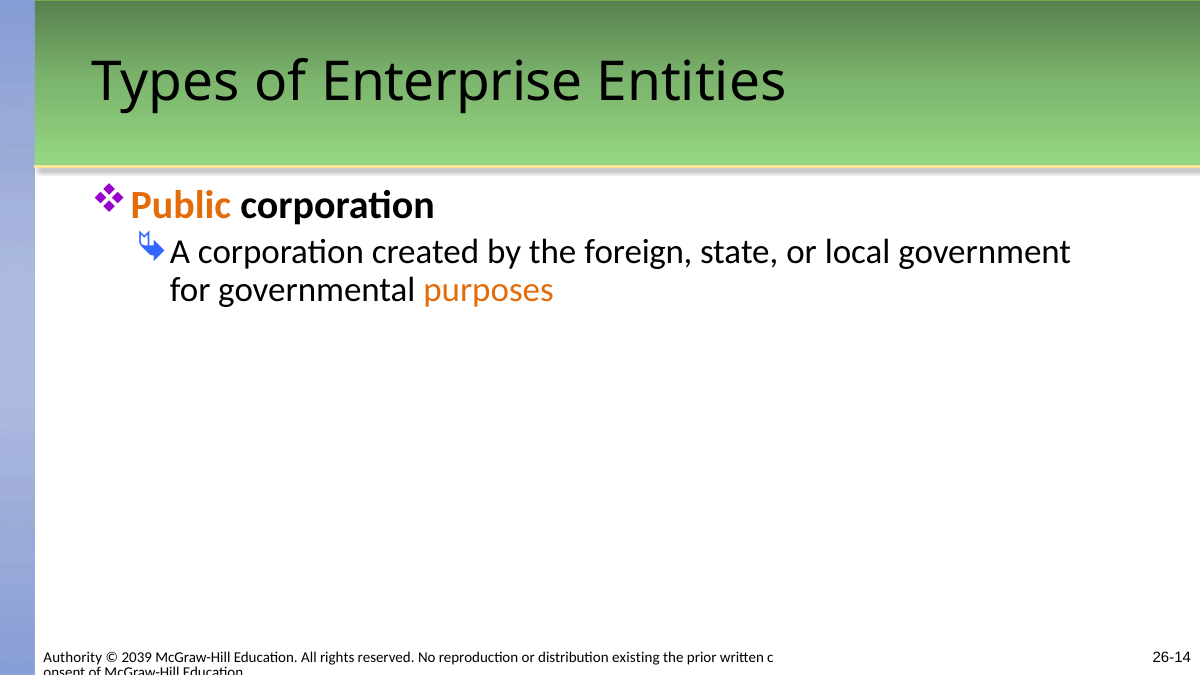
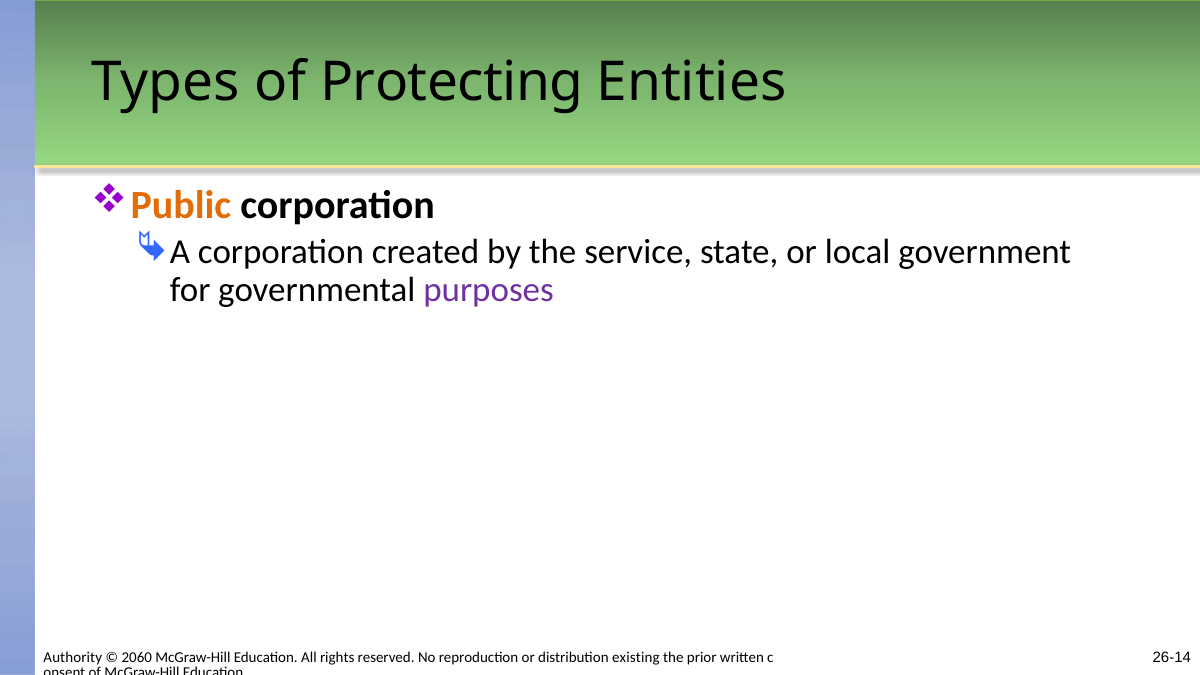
Enterprise: Enterprise -> Protecting (452, 83)
foreign: foreign -> service (638, 252)
purposes colour: orange -> purple (489, 290)
2039: 2039 -> 2060 (137, 658)
